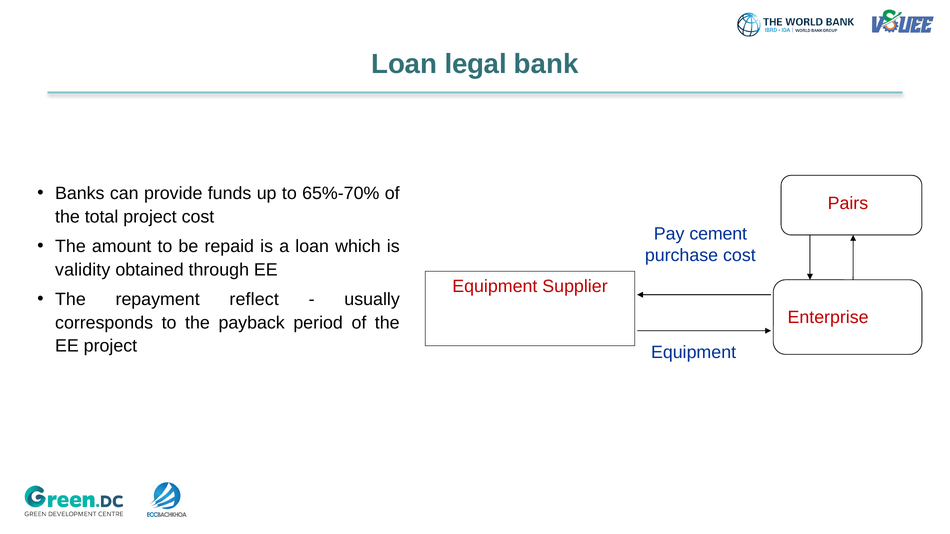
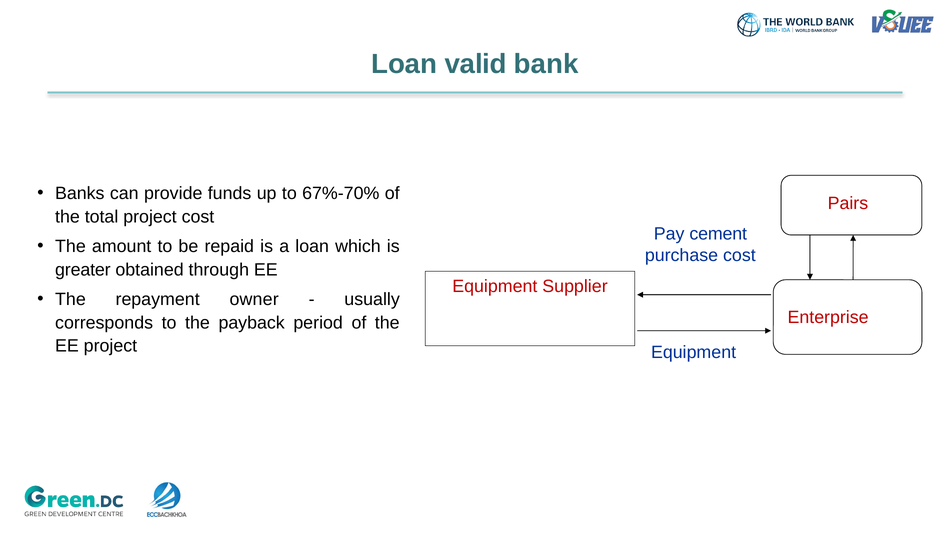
legal: legal -> valid (476, 64)
65%-70%: 65%-70% -> 67%-70% (341, 193)
validity: validity -> greater (83, 270)
reflect: reflect -> owner (254, 299)
